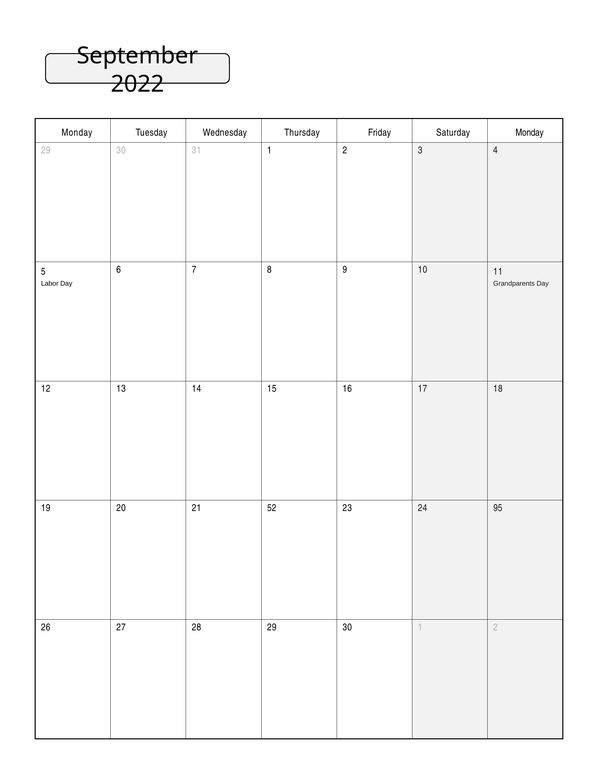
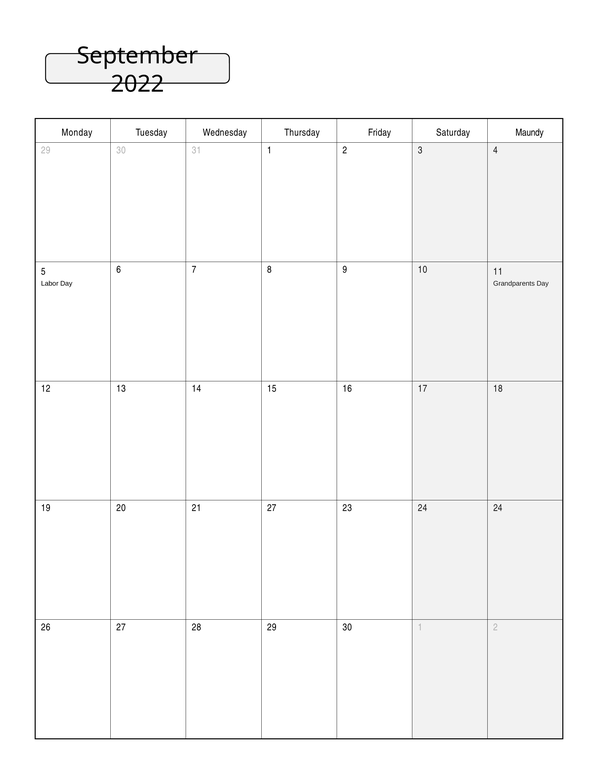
Saturday Monday: Monday -> Maundy (530, 133)
21 52: 52 -> 27 (272, 508)
24 95: 95 -> 24 (498, 508)
